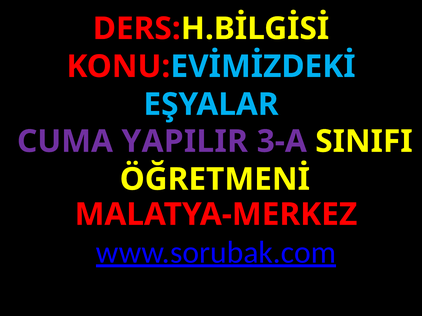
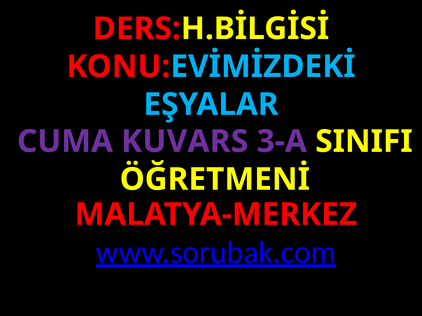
YAPILIR: YAPILIR -> KUVARS (185, 142)
